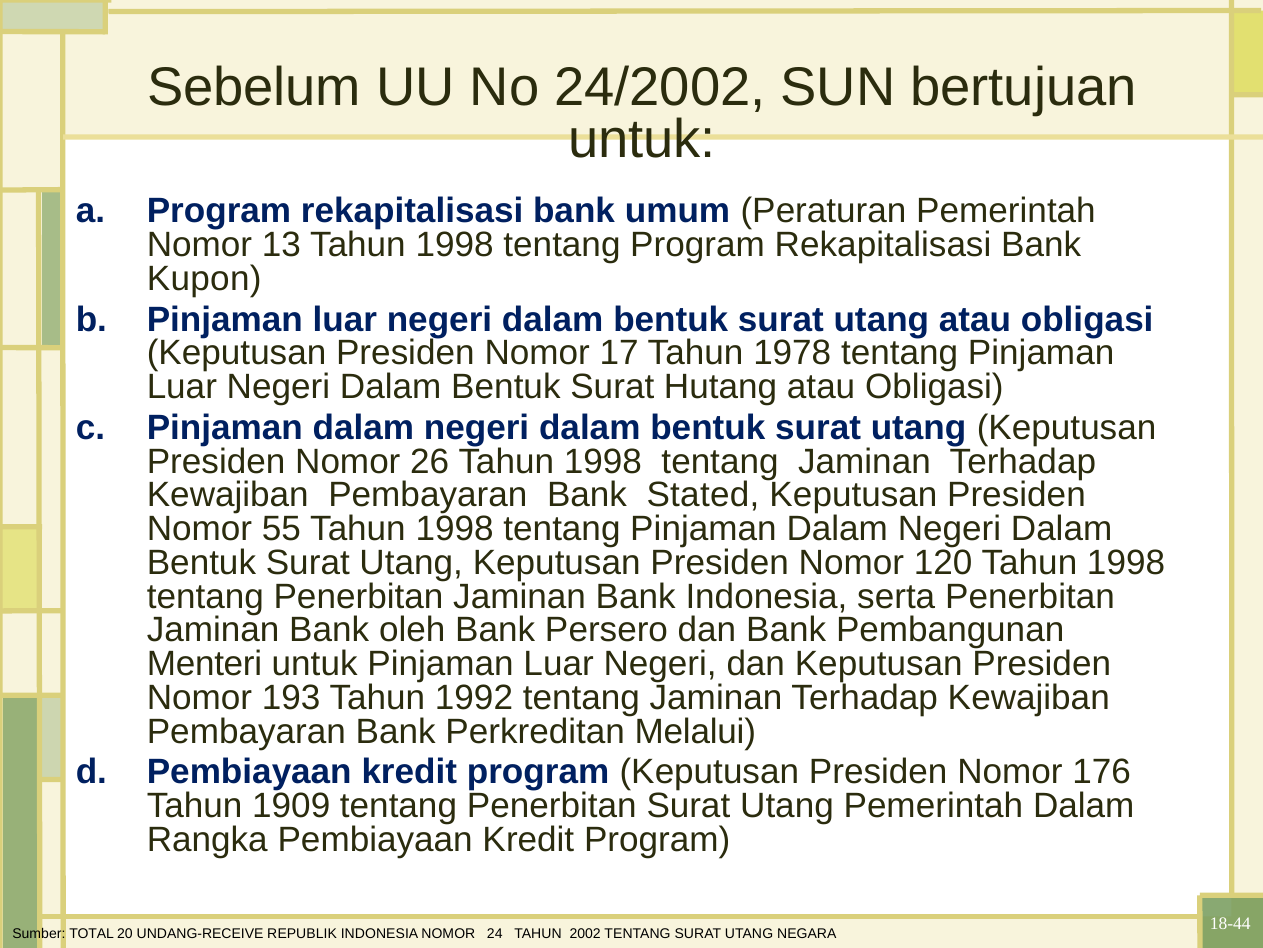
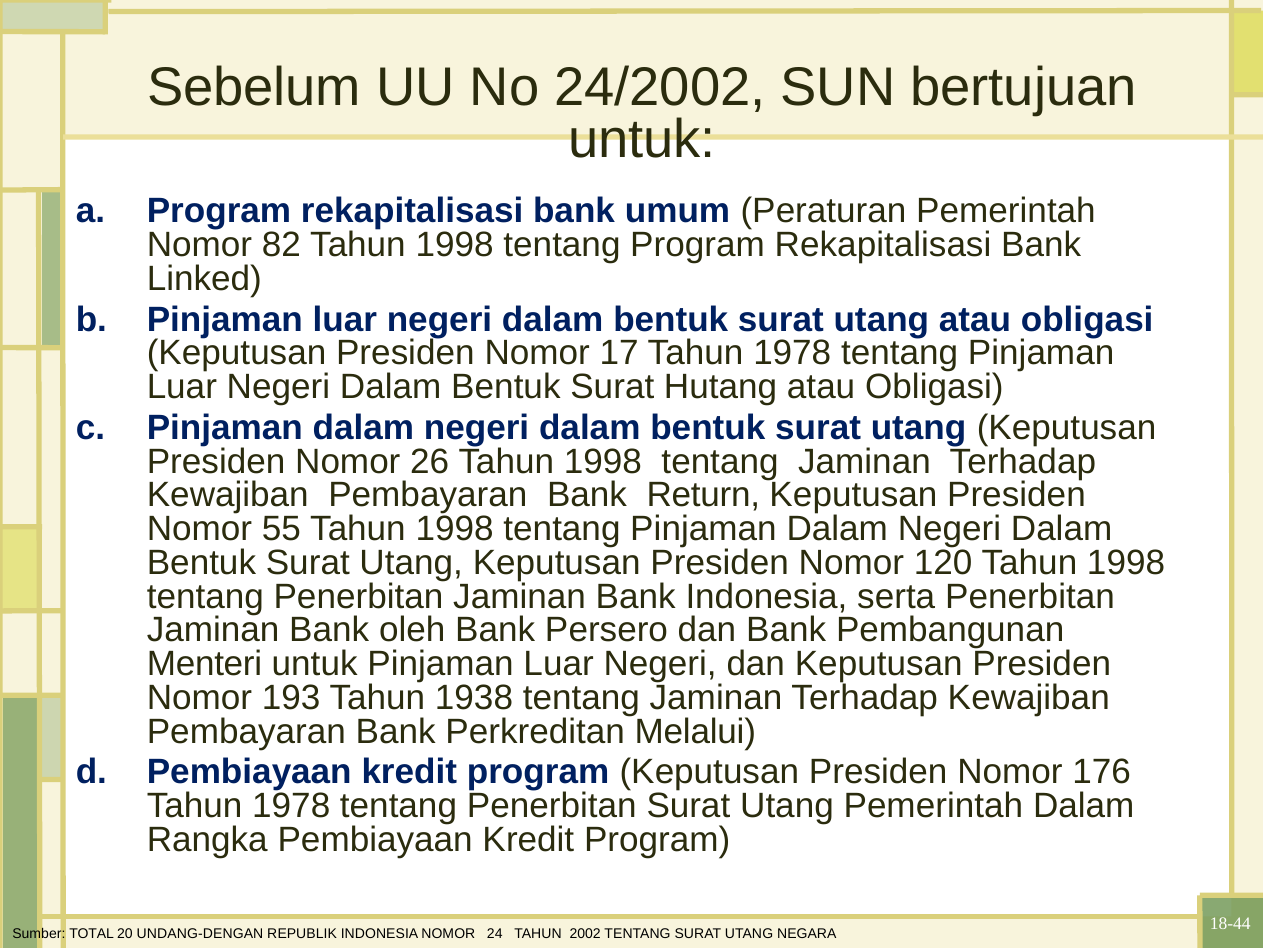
13: 13 -> 82 (281, 245)
Kupon: Kupon -> Linked (204, 279)
Stated: Stated -> Return (703, 495)
1992: 1992 -> 1938 (474, 697)
1909: 1909 -> 1978 (291, 805)
UNDANG-RECEIVE: UNDANG-RECEIVE -> UNDANG-DENGAN (200, 933)
